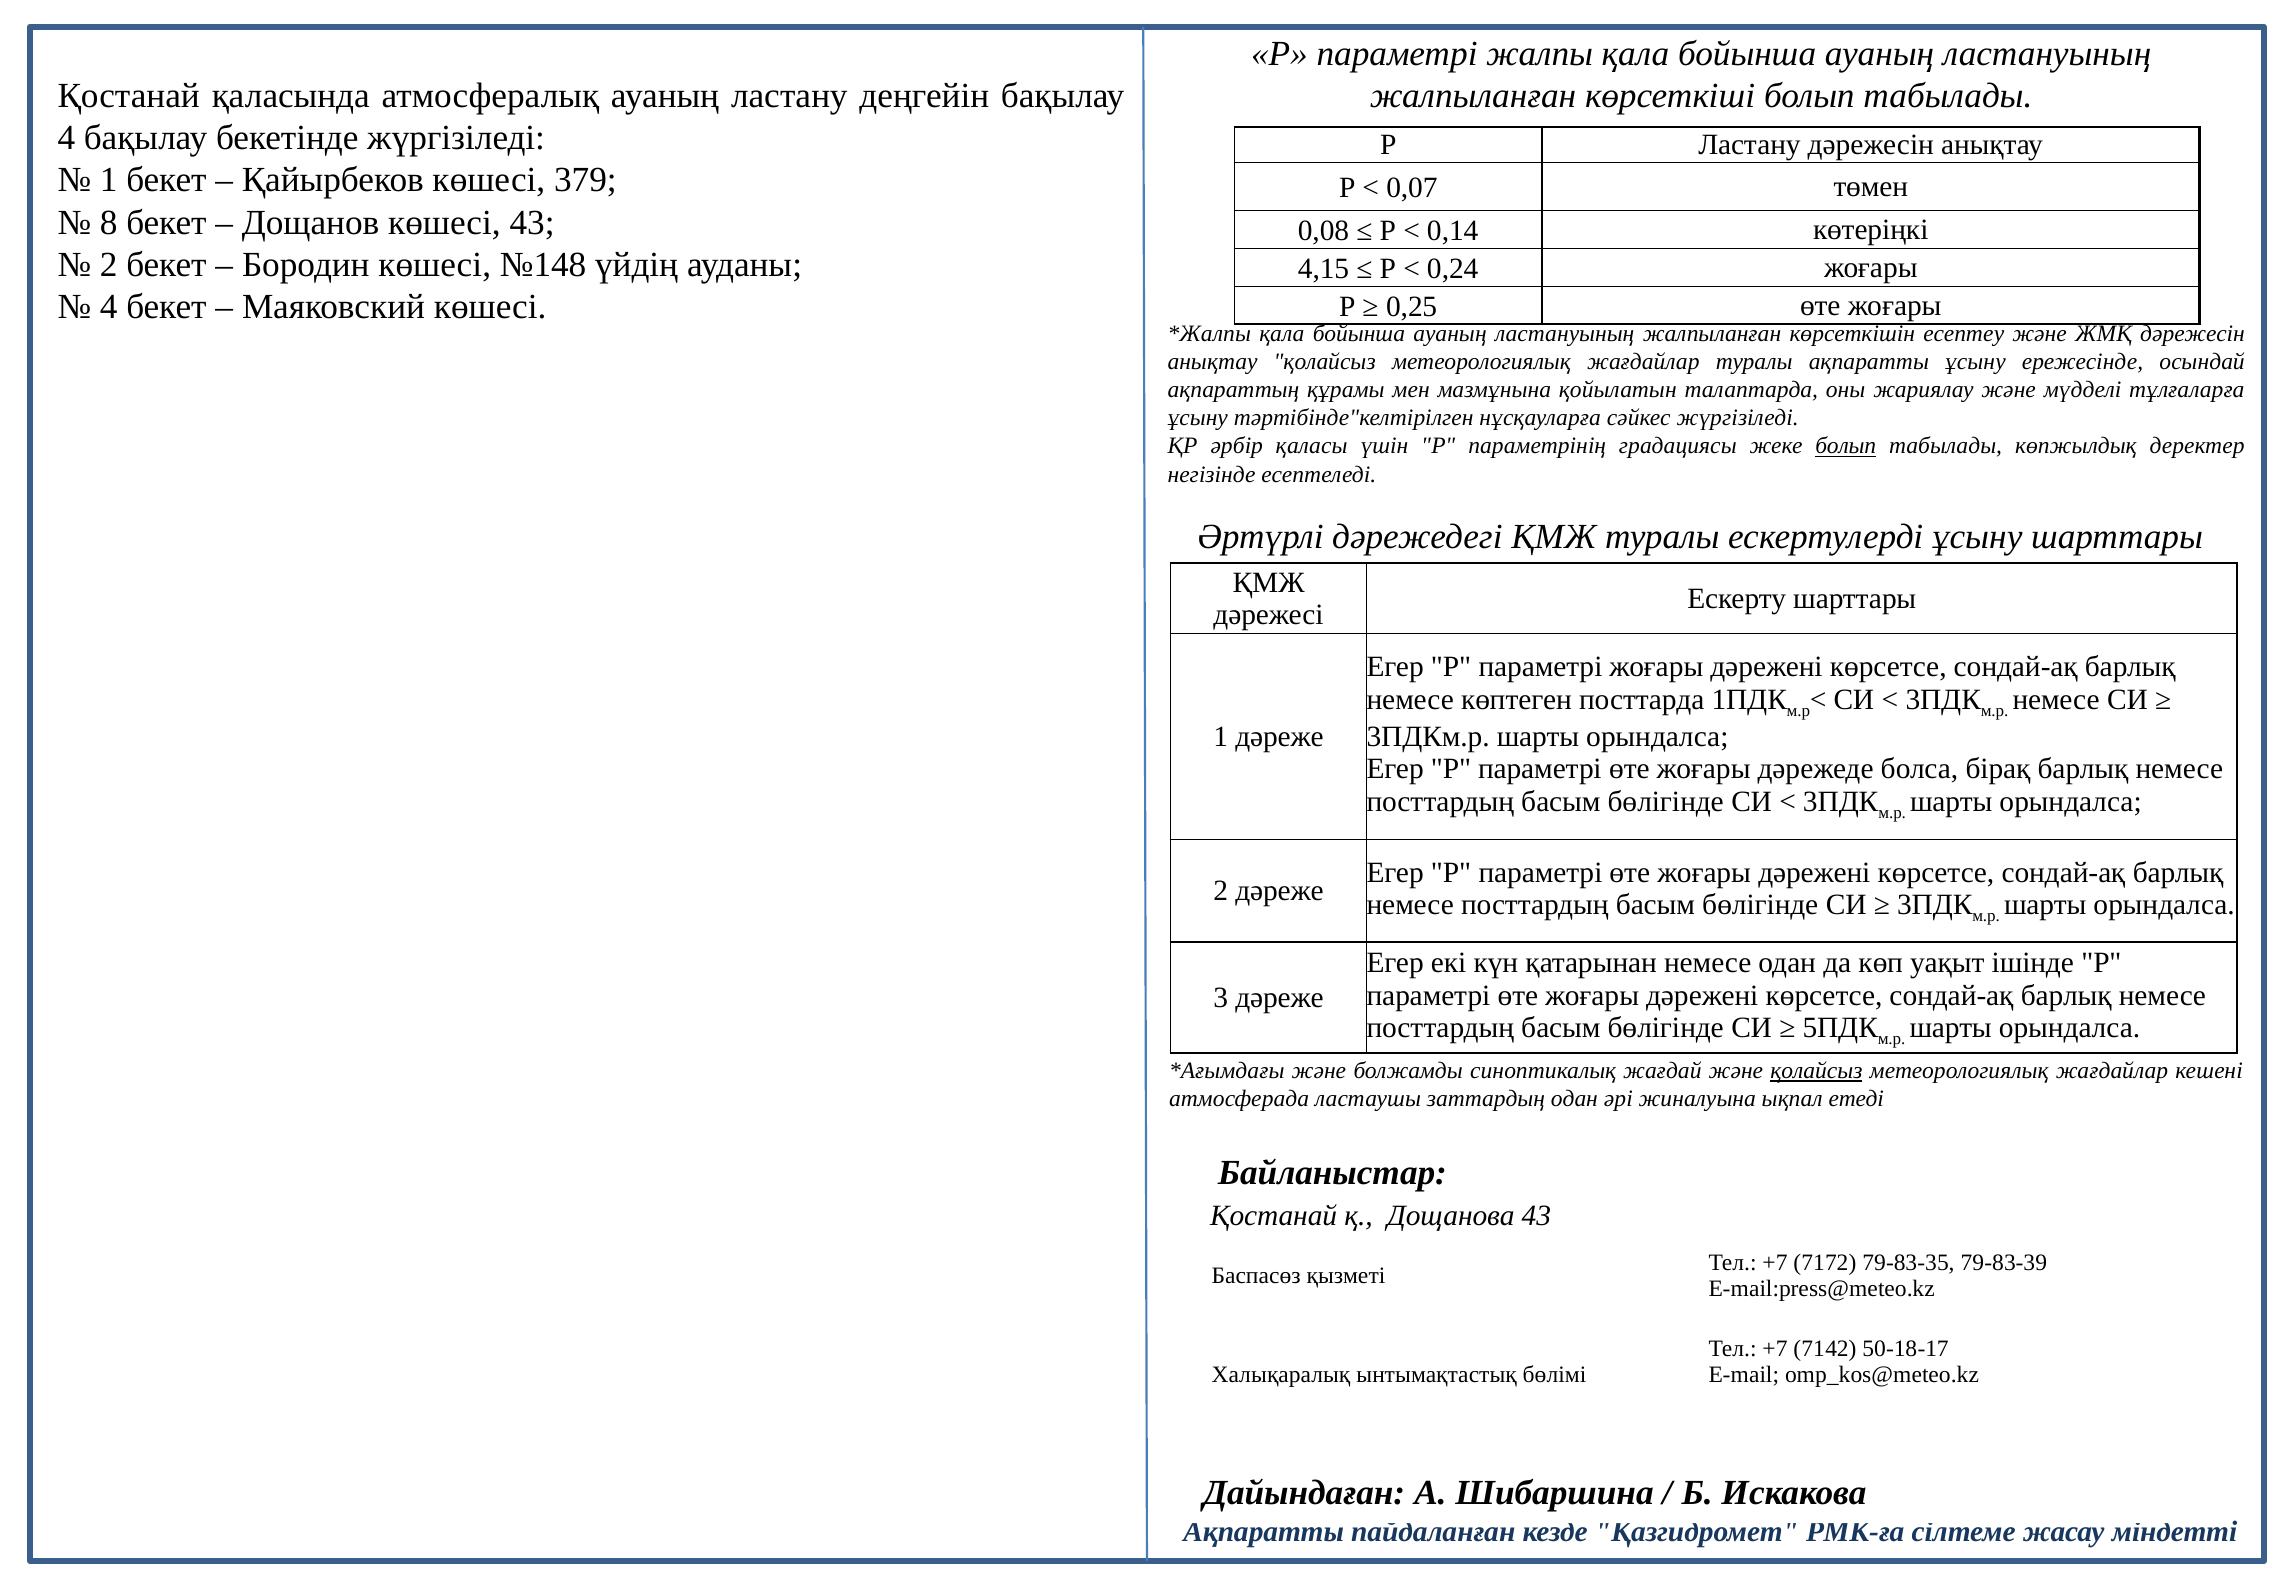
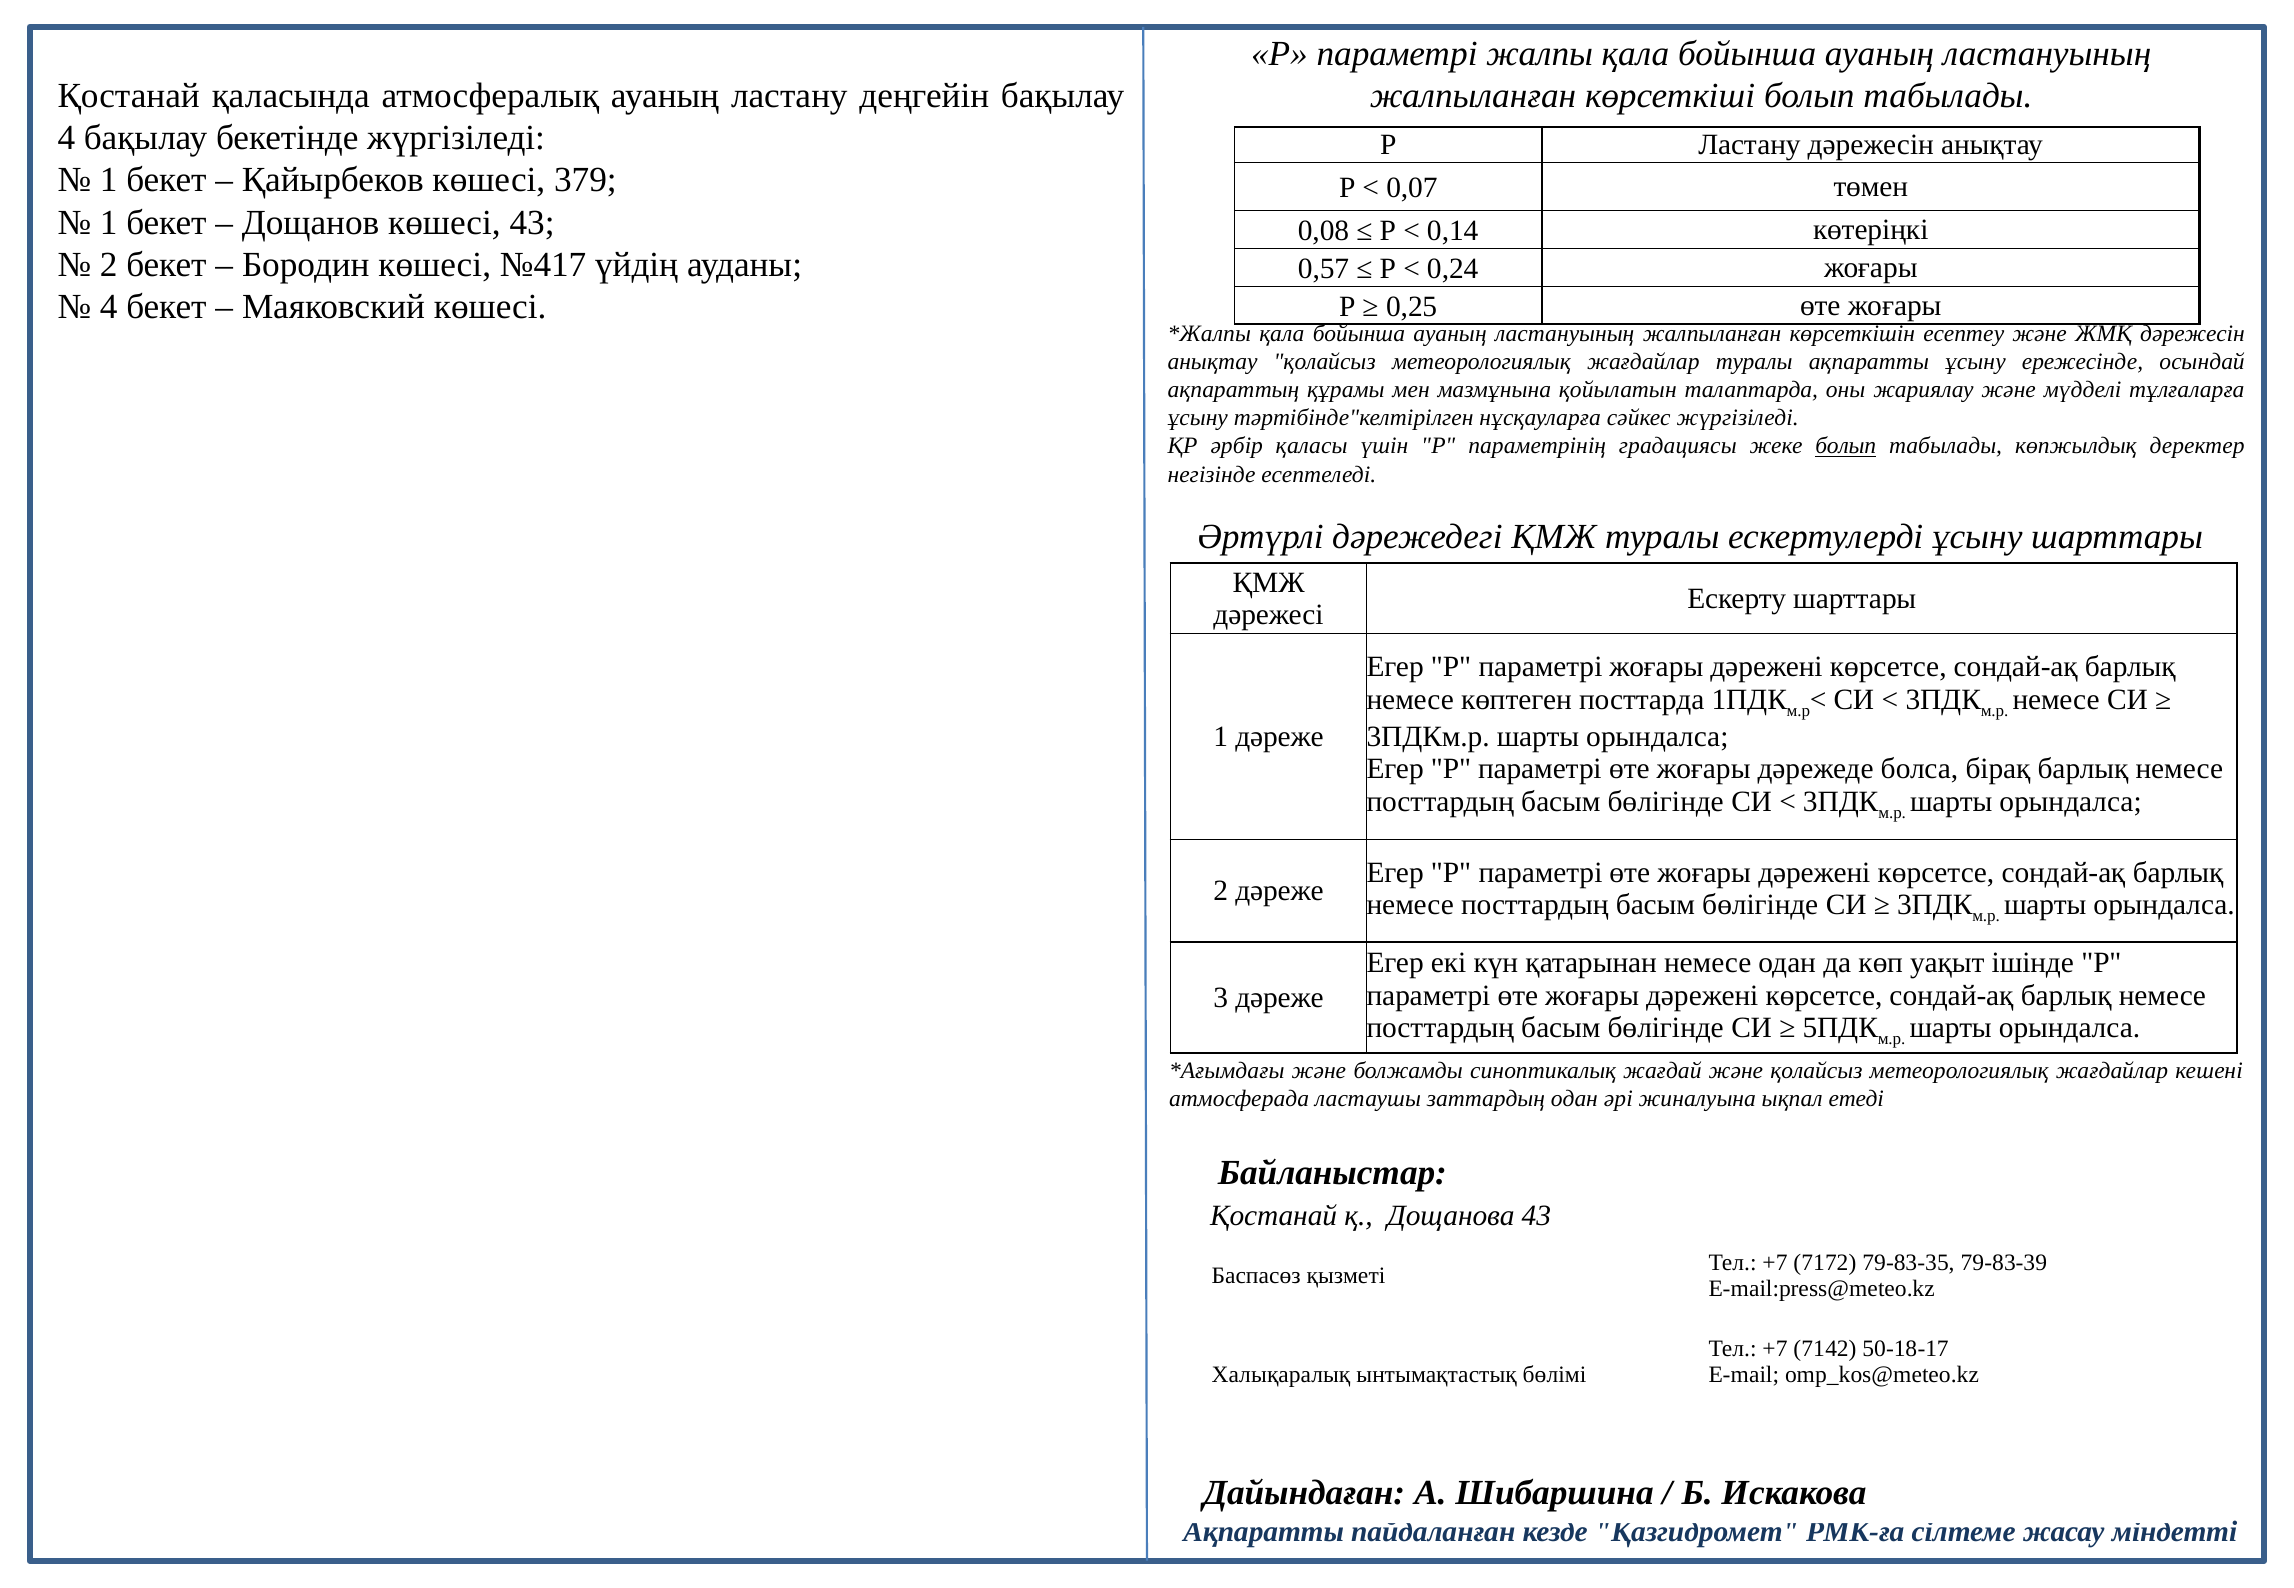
8: 8 -> 1 (109, 222)
№148: №148 -> №417 (543, 265)
4,15: 4,15 -> 0,57 (1324, 269)
қолайсыз underline: present -> none (1816, 1071)
